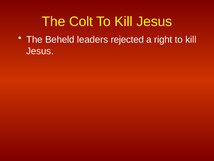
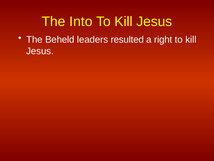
Colt: Colt -> Into (81, 21)
rejected: rejected -> resulted (127, 40)
